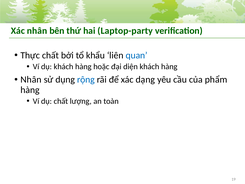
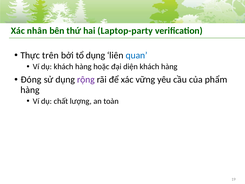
Thực chất: chất -> trên (50, 55)
tổ khẩu: khẩu -> dụng (96, 55)
Nhân: Nhân -> Đóng (31, 80)
rộng colour: blue -> purple (86, 80)
dạng: dạng -> vững (145, 80)
